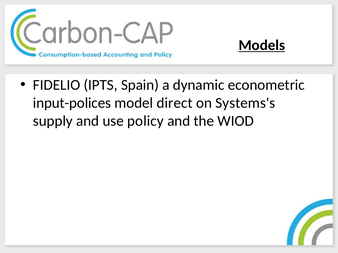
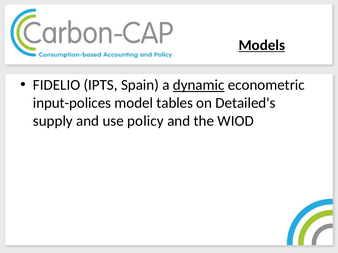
dynamic underline: none -> present (199, 85)
direct: direct -> tables (175, 103)
Systems's: Systems's -> Detailed's (245, 103)
